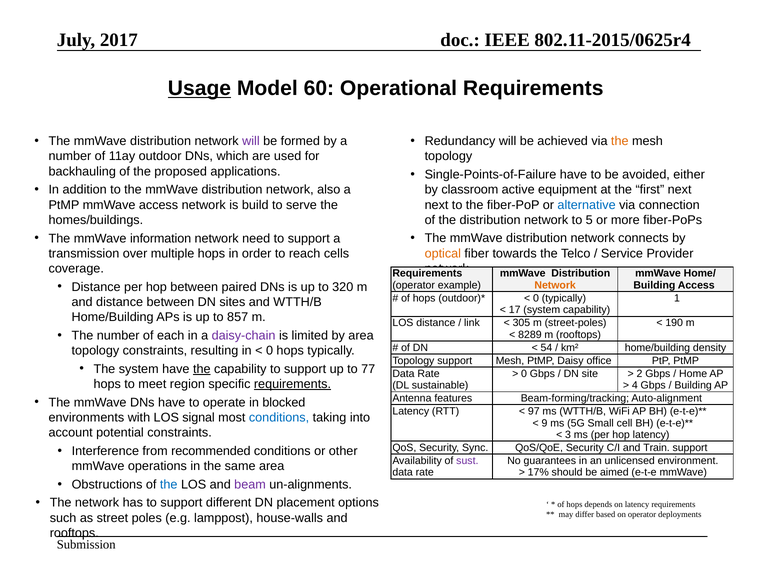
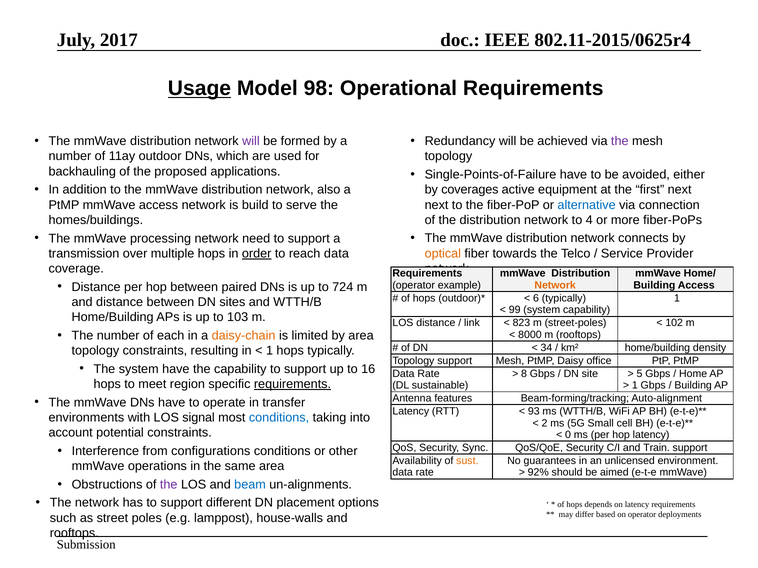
60: 60 -> 98 (319, 88)
the colour: orange -> purple (620, 141)
classroom: classroom -> coverages (470, 190)
5: 5 -> 4 (589, 220)
information: information -> processing (161, 239)
order underline: none -> present (257, 254)
reach cells: cells -> data (336, 254)
320: 320 -> 724 (343, 287)
0: 0 -> 6 (536, 299)
17: 17 -> 99 (515, 310)
857: 857 -> 103 (238, 318)
305: 305 -> 823 (521, 323)
190: 190 -> 102 (674, 323)
daisy-chain colour: purple -> orange (244, 336)
8289: 8289 -> 8000 (530, 335)
54: 54 -> 34 (546, 348)
0: 0 -> 1 (270, 351)
the underline: present -> none (202, 369)
77: 77 -> 16 (368, 369)
0: 0 -> 8 (524, 374)
2: 2 -> 5 (639, 374)
4: 4 -> 1 (635, 386)
blocked: blocked -> transfer (284, 403)
97: 97 -> 93 (534, 412)
9: 9 -> 2 (545, 423)
3: 3 -> 0 (568, 435)
recommended: recommended -> configurations (211, 451)
sust colour: purple -> orange (467, 461)
17%: 17% -> 92% (538, 473)
the colour: blue -> purple (169, 485)
beam colour: purple -> blue (250, 485)
